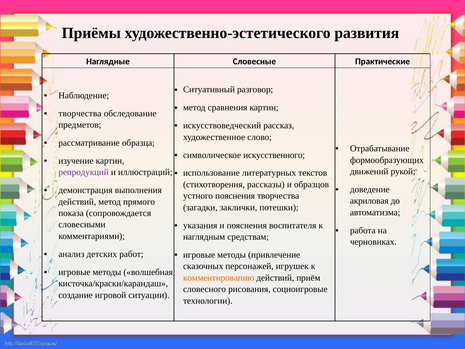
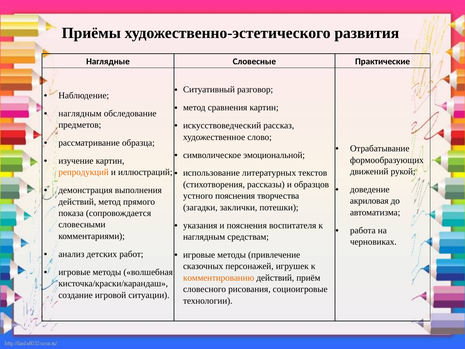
творчества: творчества -> наглядным (80, 113)
искусственного: искусственного -> эмоциональной (274, 155)
репродукций colour: purple -> orange (84, 172)
